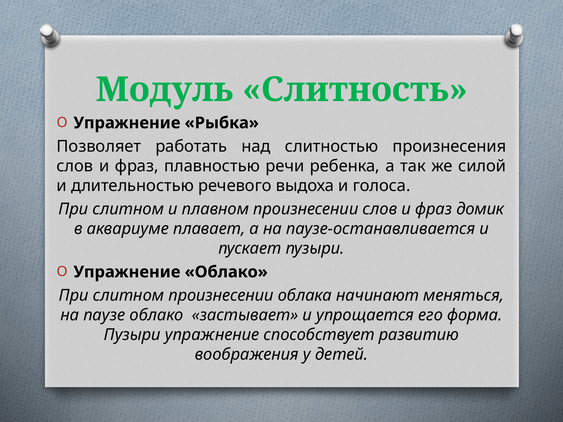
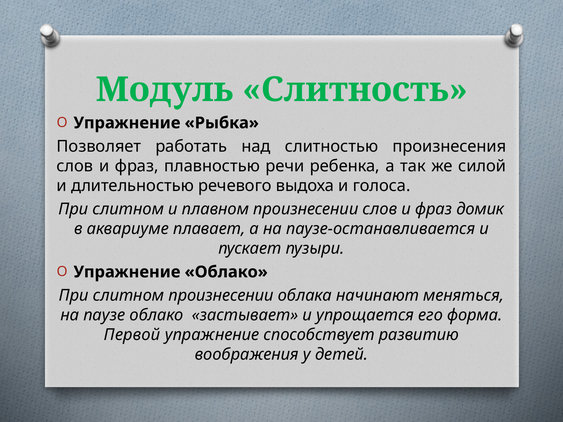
Пузыри: Пузыри -> Первой (132, 335)
